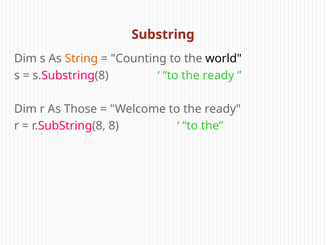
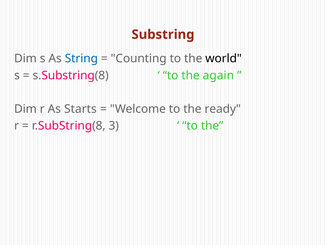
String colour: orange -> blue (81, 58)
ready: ready -> again (218, 75)
Those: Those -> Starts (80, 109)
8: 8 -> 3 (114, 126)
